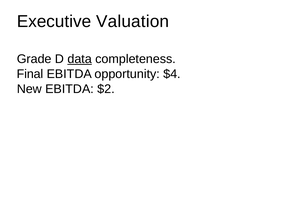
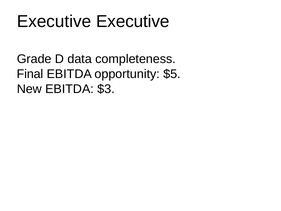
Executive Valuation: Valuation -> Executive (133, 21)
data underline: present -> none (80, 59)
$4: $4 -> $5 (172, 74)
$2: $2 -> $3 (106, 89)
